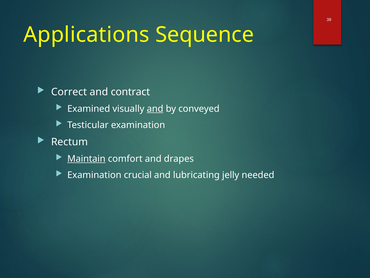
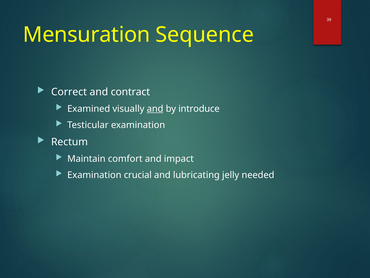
Applications: Applications -> Mensuration (87, 35)
conveyed: conveyed -> introduce (199, 109)
Maintain underline: present -> none (86, 159)
drapes: drapes -> impact (179, 159)
